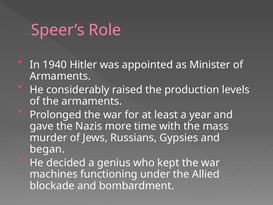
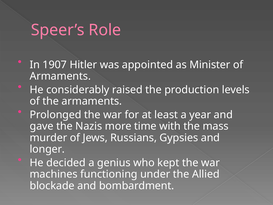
1940: 1940 -> 1907 (55, 65)
began: began -> longer (47, 149)
